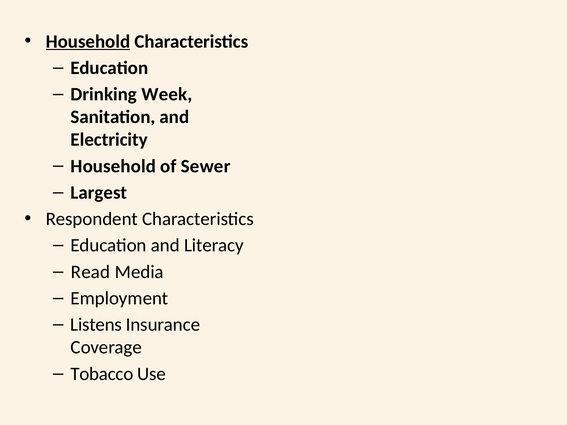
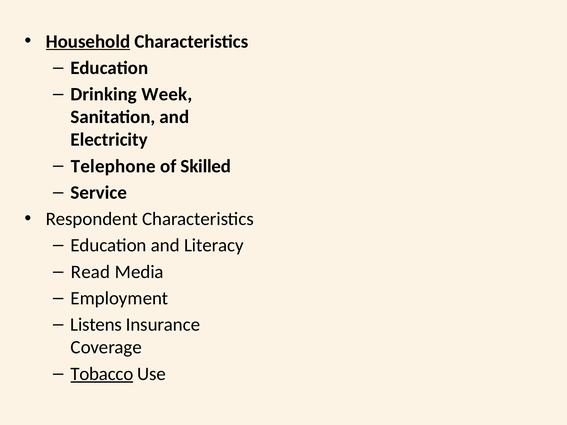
Household: Household -> Telephone (113, 166)
Sewer: Sewer -> Skilled (206, 166)
Largest: Largest -> Service (99, 193)
Tobacco underline: none -> present (102, 374)
